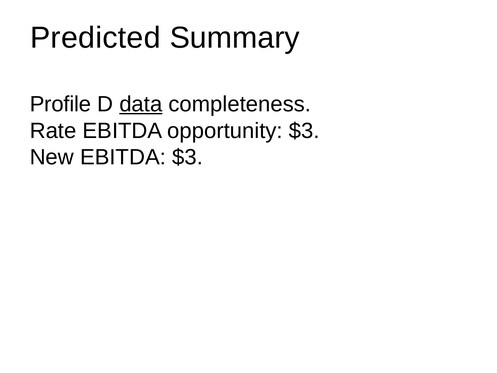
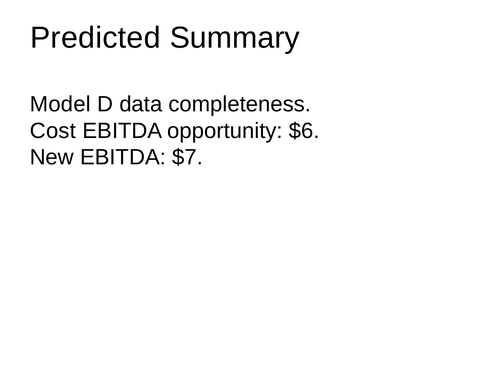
Profile: Profile -> Model (60, 104)
data underline: present -> none (141, 104)
Rate: Rate -> Cost (53, 131)
opportunity $3: $3 -> $6 (304, 131)
EBITDA $3: $3 -> $7 (187, 157)
